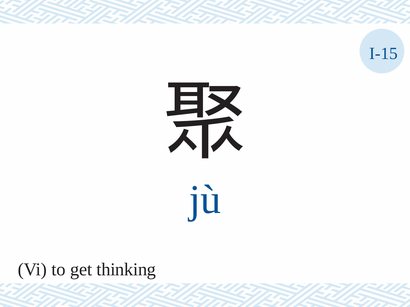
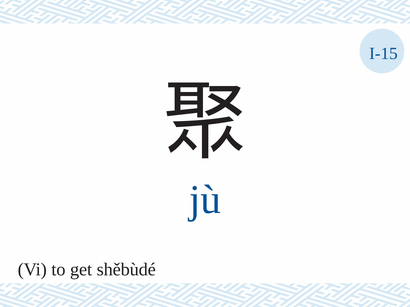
thinking: thinking -> shěbùdé (126, 270)
